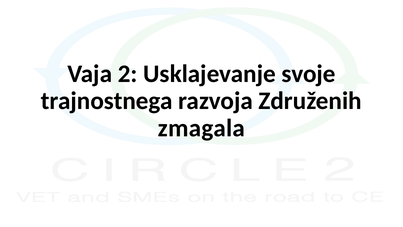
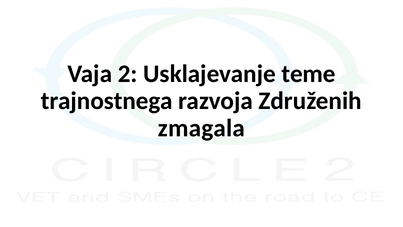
svoje: svoje -> teme (309, 74)
